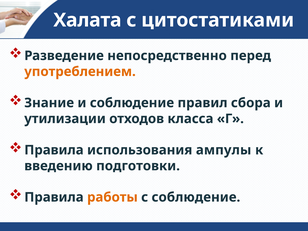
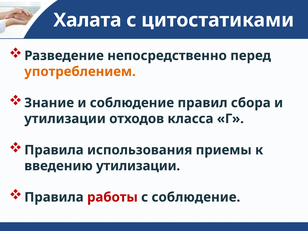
ампулы: ампулы -> приемы (224, 150)
введению подготовки: подготовки -> утилизации (138, 166)
работы colour: orange -> red (112, 197)
